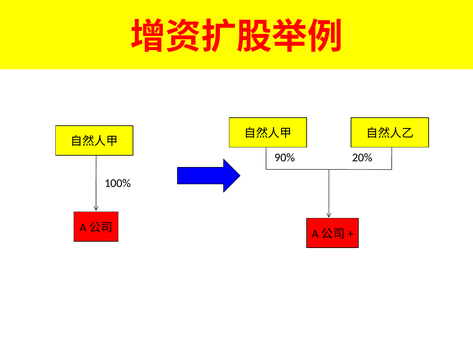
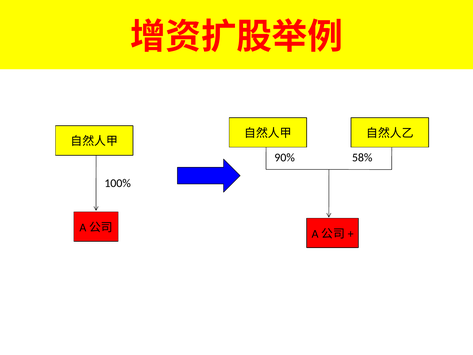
20%: 20% -> 58% (362, 157)
